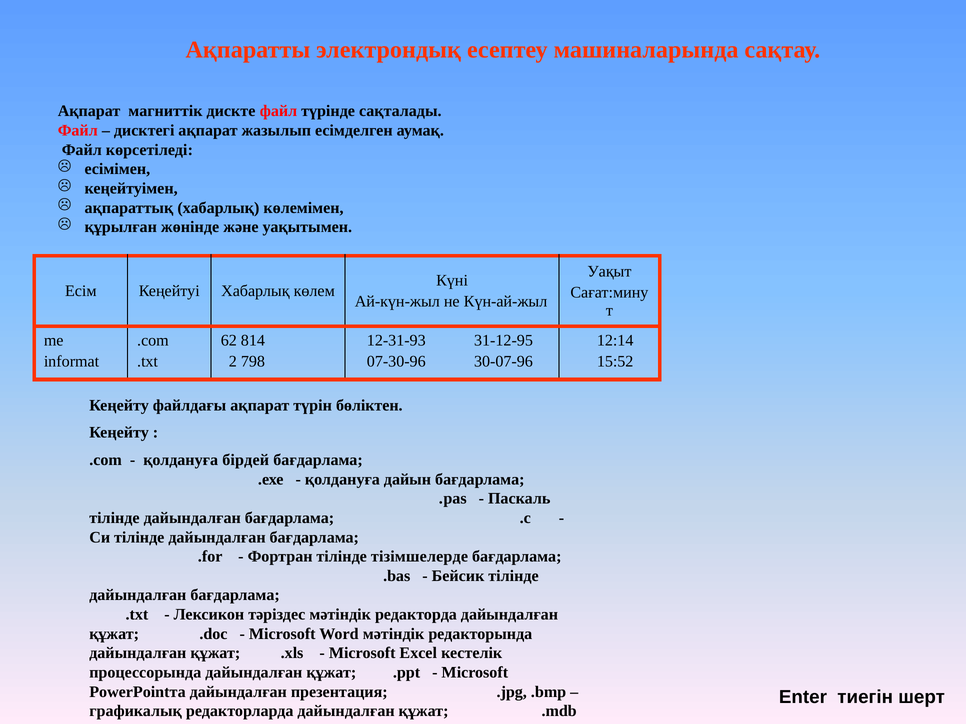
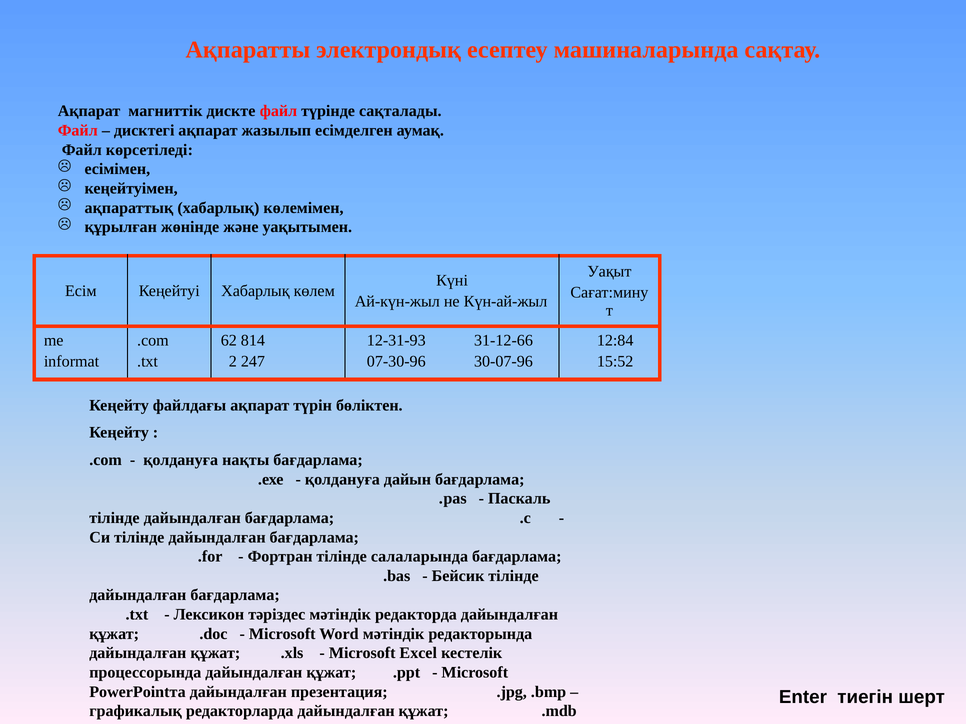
31-12-95: 31-12-95 -> 31-12-66 (503, 341)
12:14: 12:14 -> 12:84 (615, 341)
798: 798 -> 247 (253, 362)
бірдей: бірдей -> нақты (246, 460)
тізімшелерде: тізімшелерде -> салаларында (420, 557)
